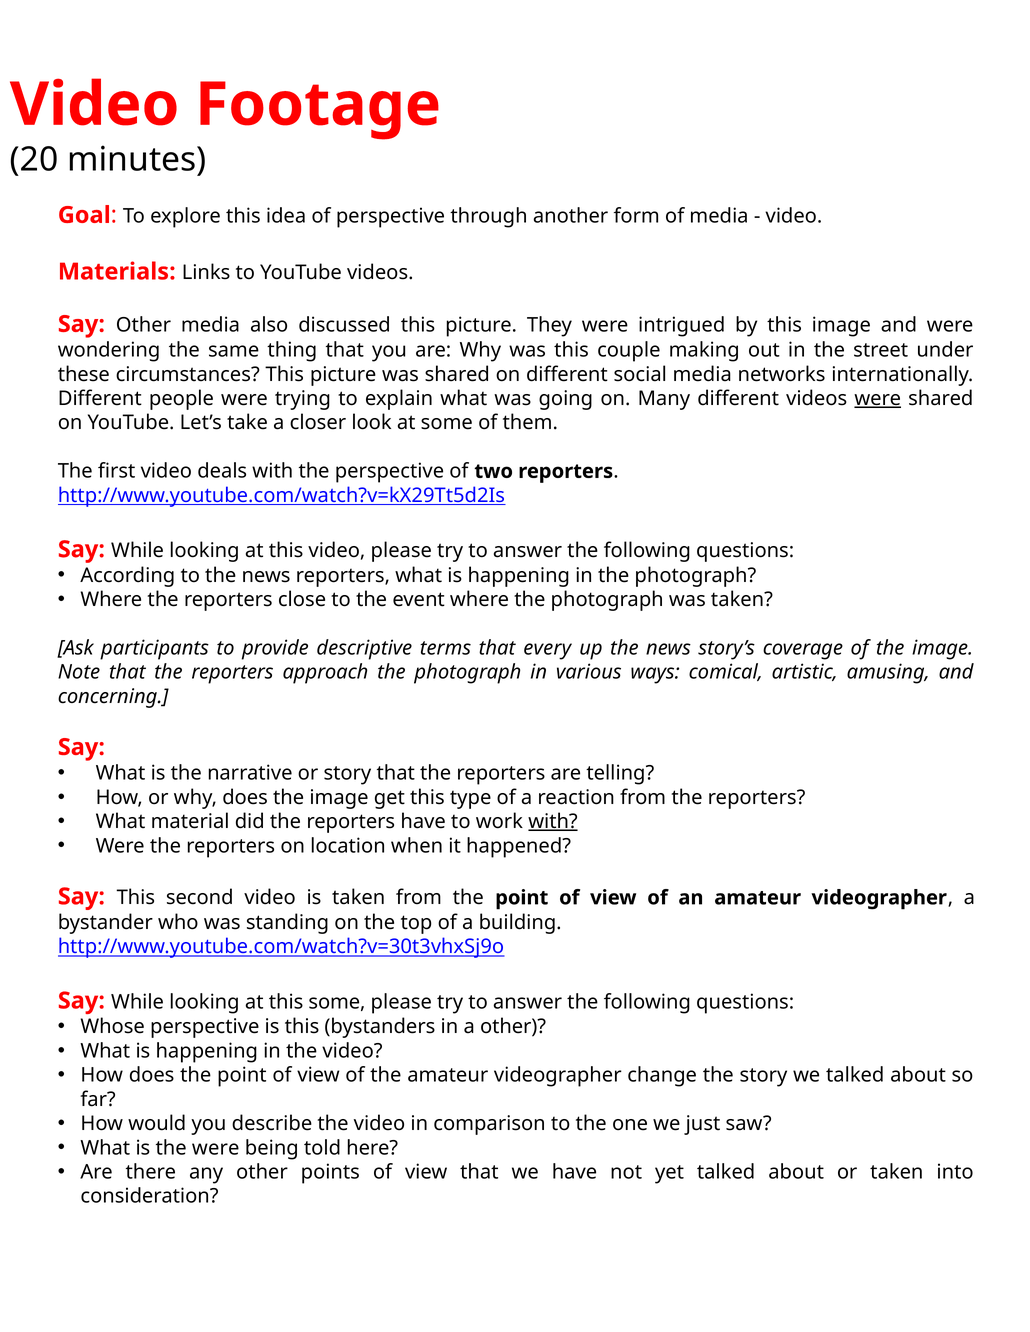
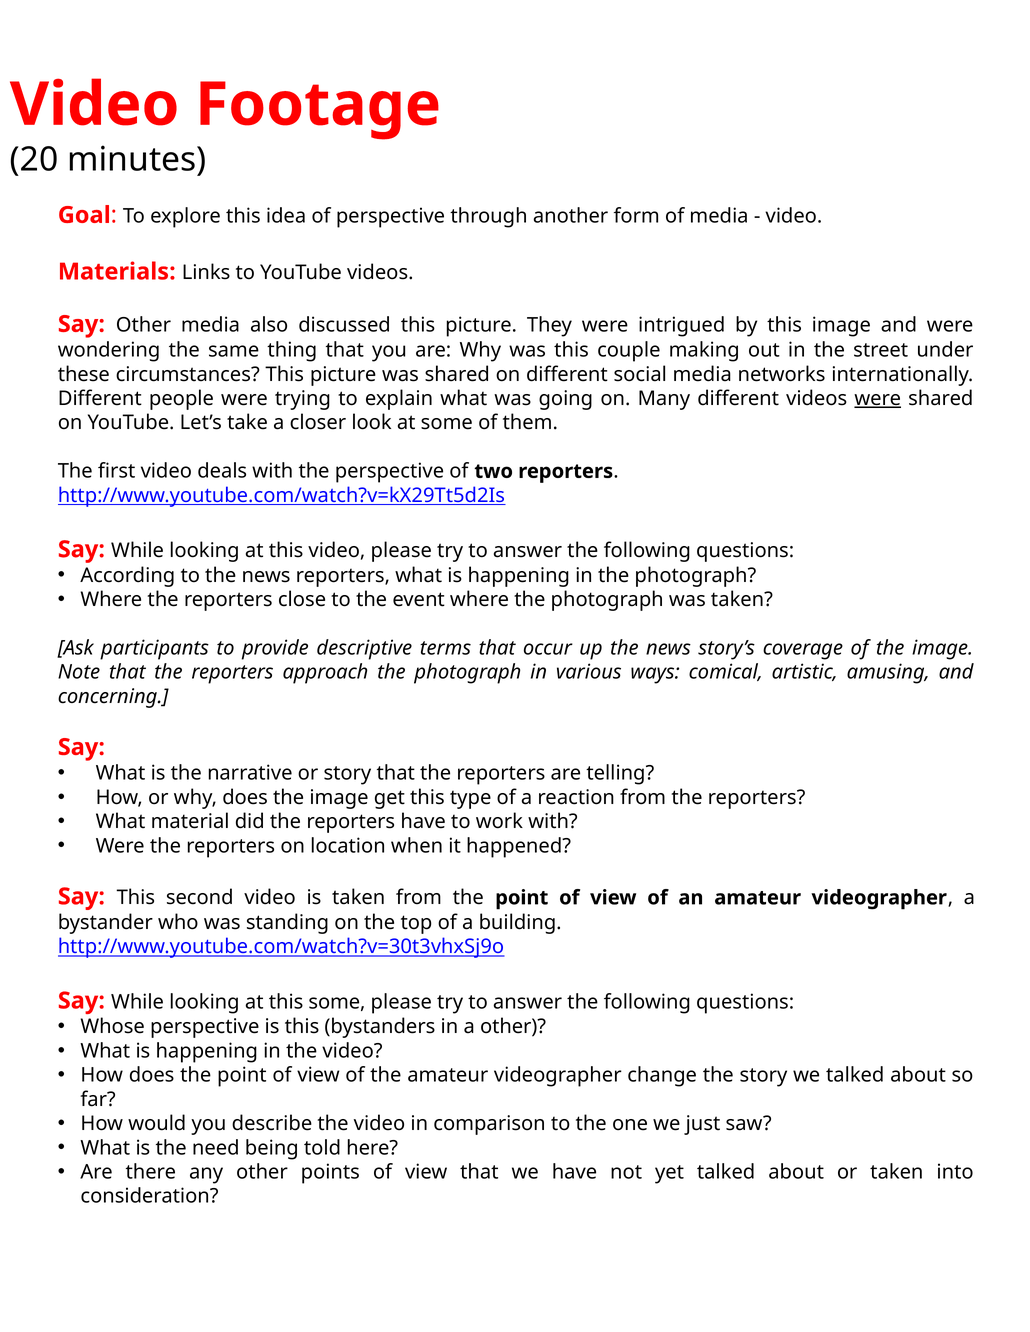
every: every -> occur (547, 649)
with underline: present -> none (553, 822)
the were: were -> need (216, 1149)
